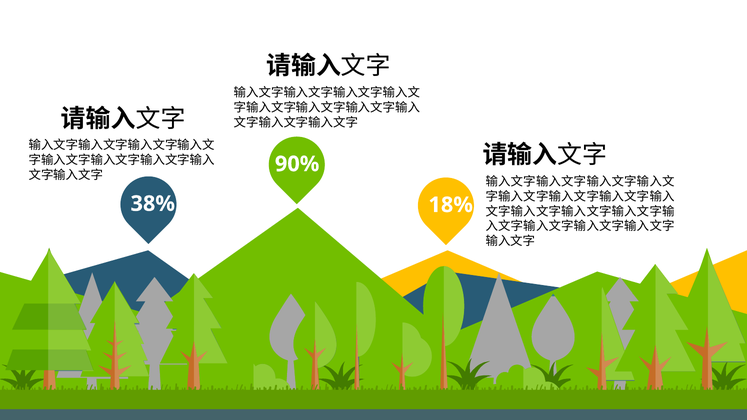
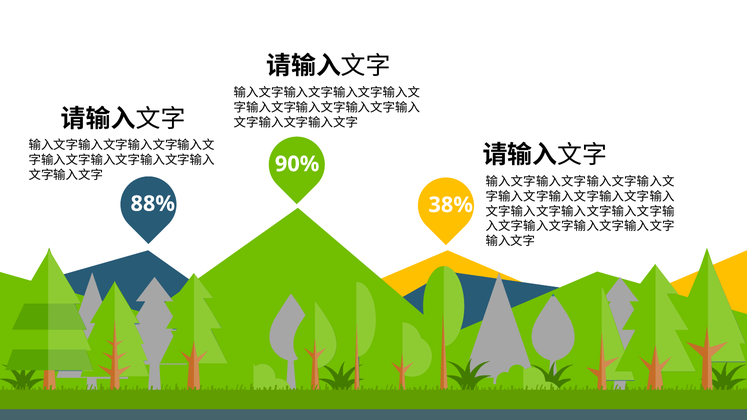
38%: 38% -> 88% (153, 204)
18%: 18% -> 38% (451, 205)
